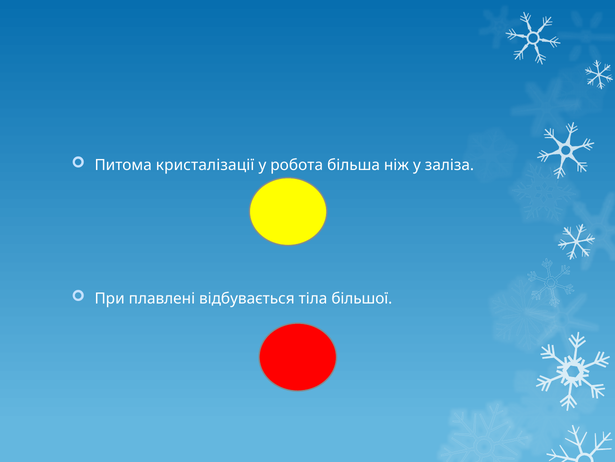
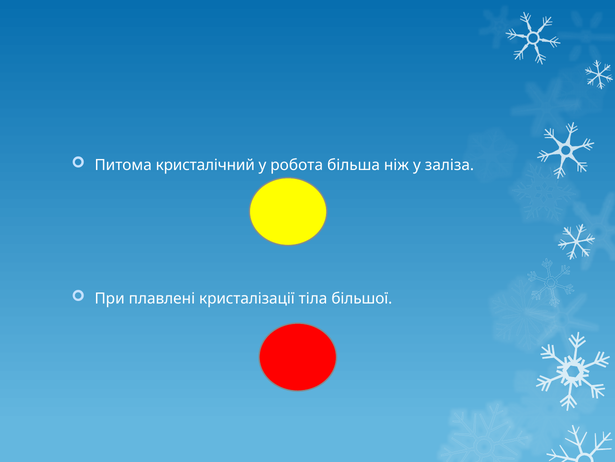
кристалізації: кристалізації -> кристалічний (205, 165)
відбувається: відбувається -> кристалізації (247, 298)
